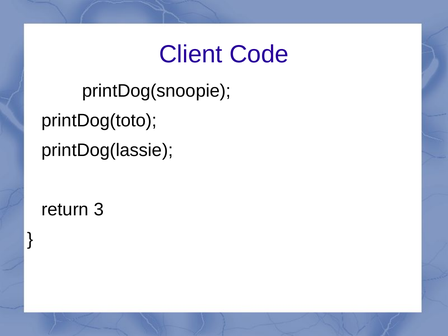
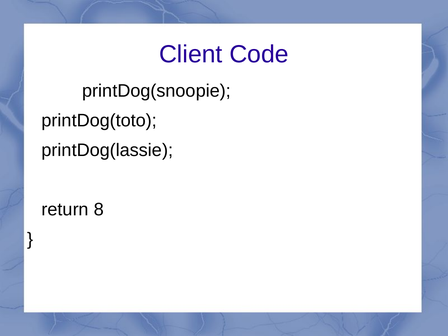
3: 3 -> 8 (99, 209)
